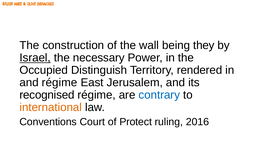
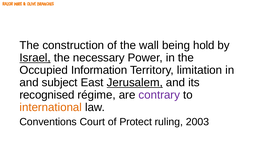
they: they -> hold (204, 45)
Distinguish: Distinguish -> Information (99, 70)
rendered: rendered -> limitation (199, 70)
and régime: régime -> subject (60, 83)
Jerusalem underline: none -> present (135, 83)
contrary colour: blue -> purple (159, 95)
2016: 2016 -> 2003 (197, 122)
